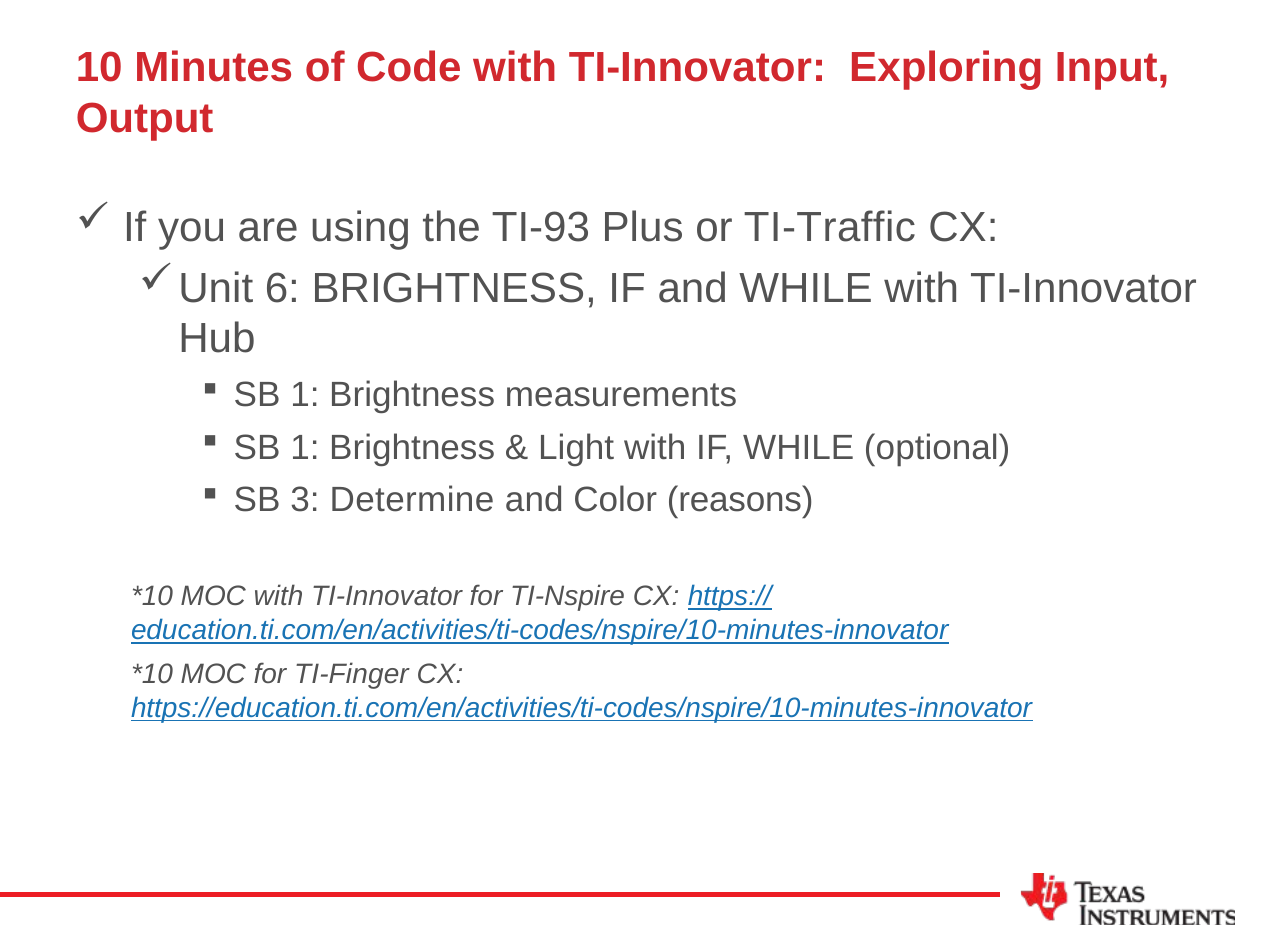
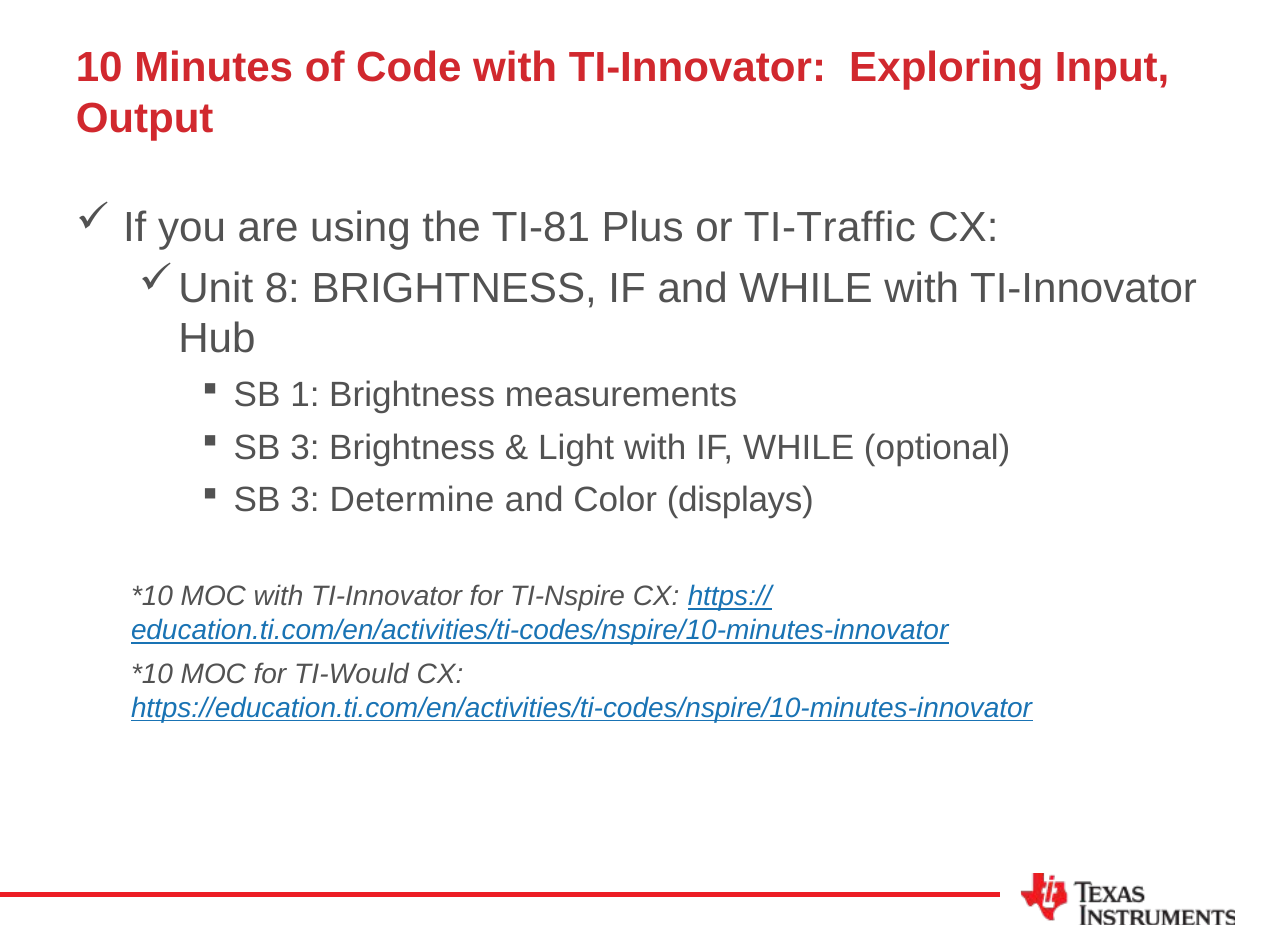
TI-93: TI-93 -> TI-81 (541, 227)
6: 6 -> 8 (282, 288)
1: 1 -> 3 (305, 448)
reasons: reasons -> displays (740, 501)
TI-Finger: TI-Finger -> TI-Would (351, 675)
